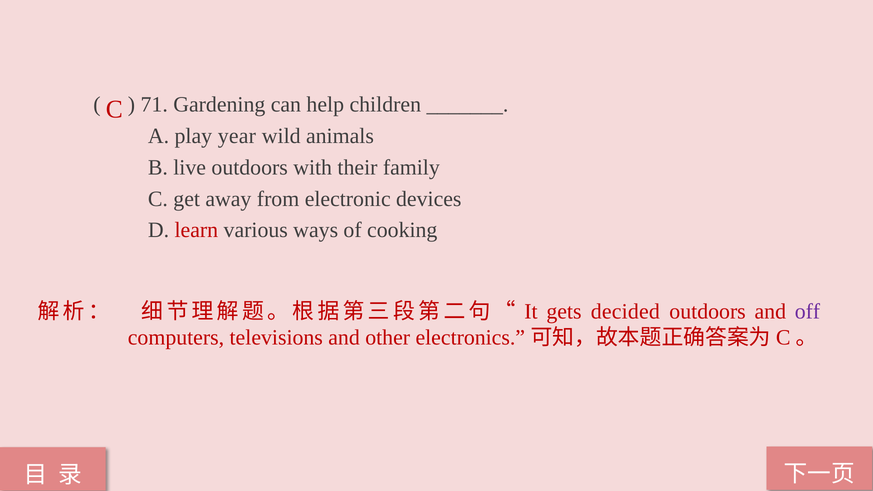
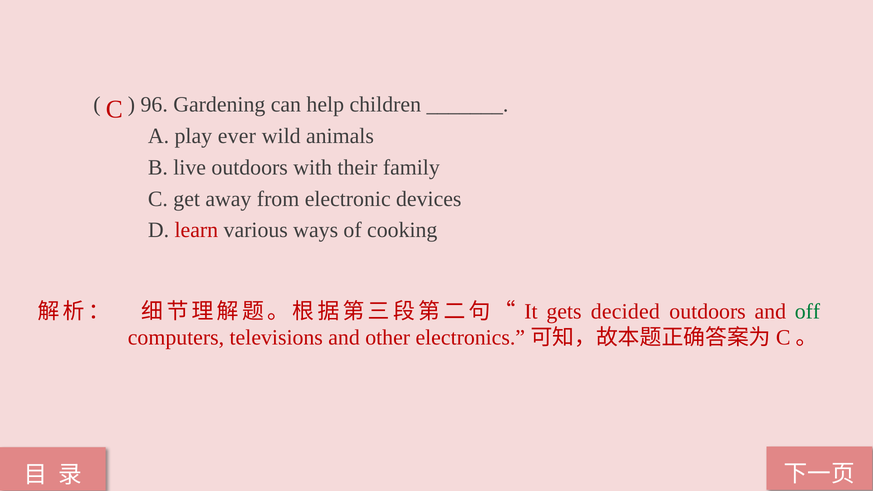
71: 71 -> 96 (154, 105)
year: year -> ever (237, 136)
off colour: purple -> green (807, 311)
